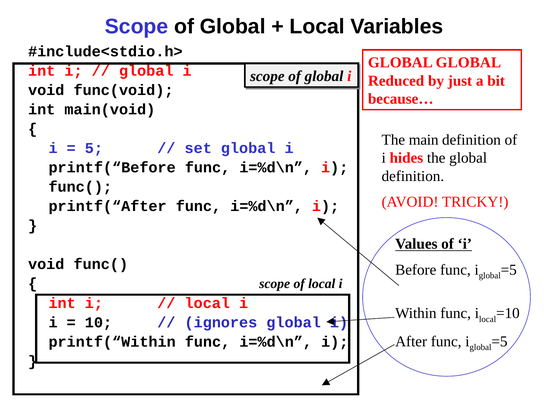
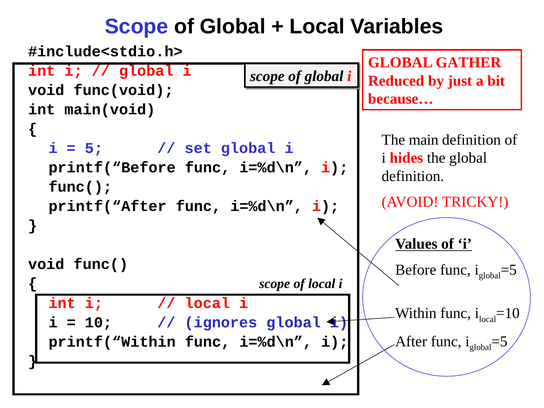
GLOBAL GLOBAL: GLOBAL -> GATHER (468, 63)
